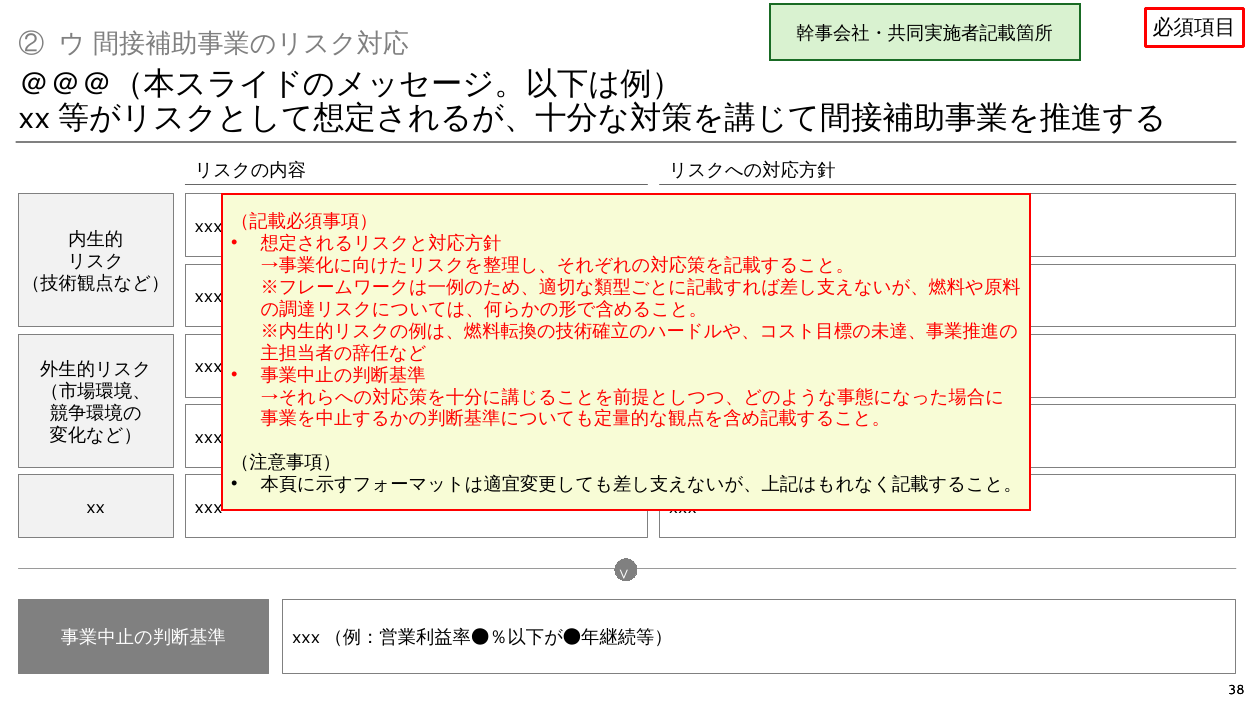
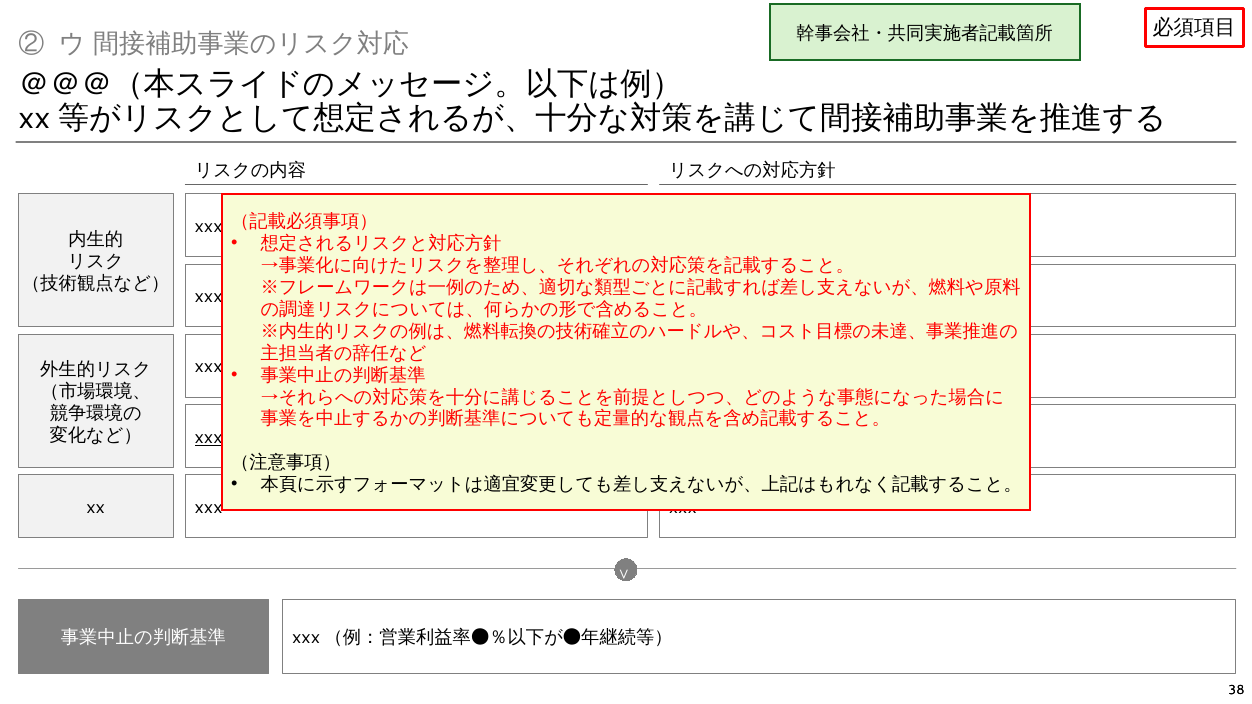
xxx underline: none -> present (209, 437)
